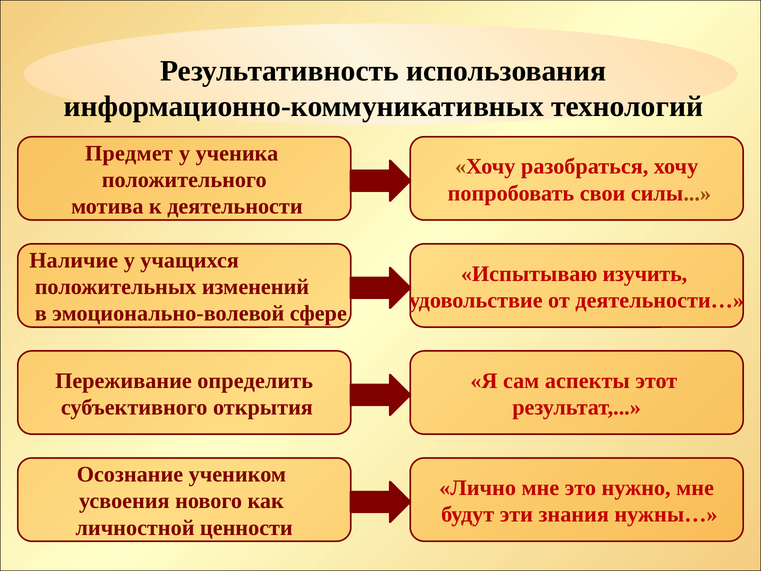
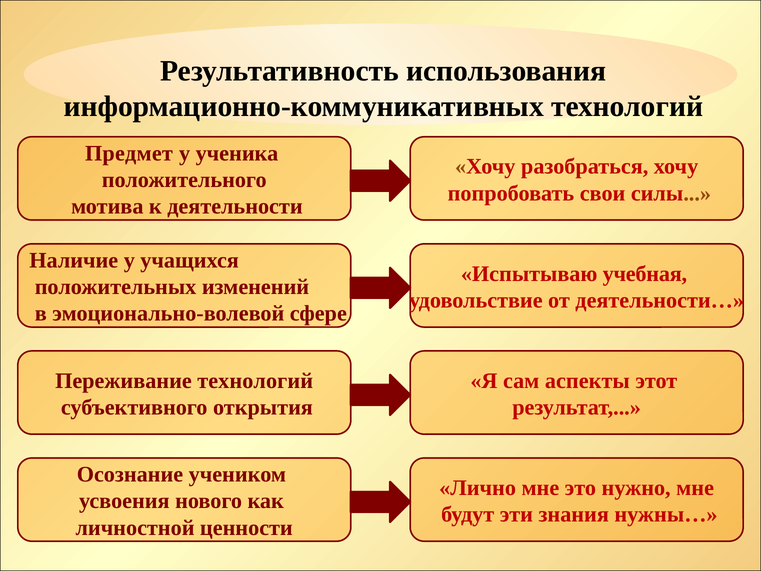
изучить: изучить -> учебная (645, 274)
Переживание определить: определить -> технологий (255, 381)
